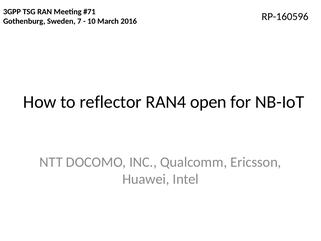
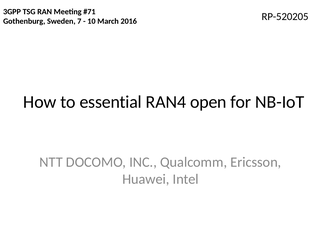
RP-160596: RP-160596 -> RP-520205 (285, 17)
reflector: reflector -> essential (111, 102)
